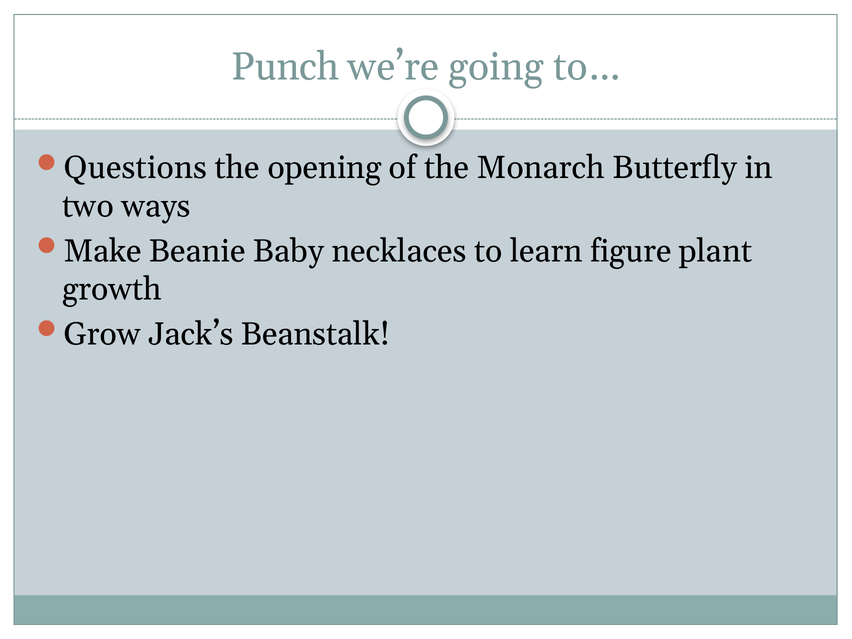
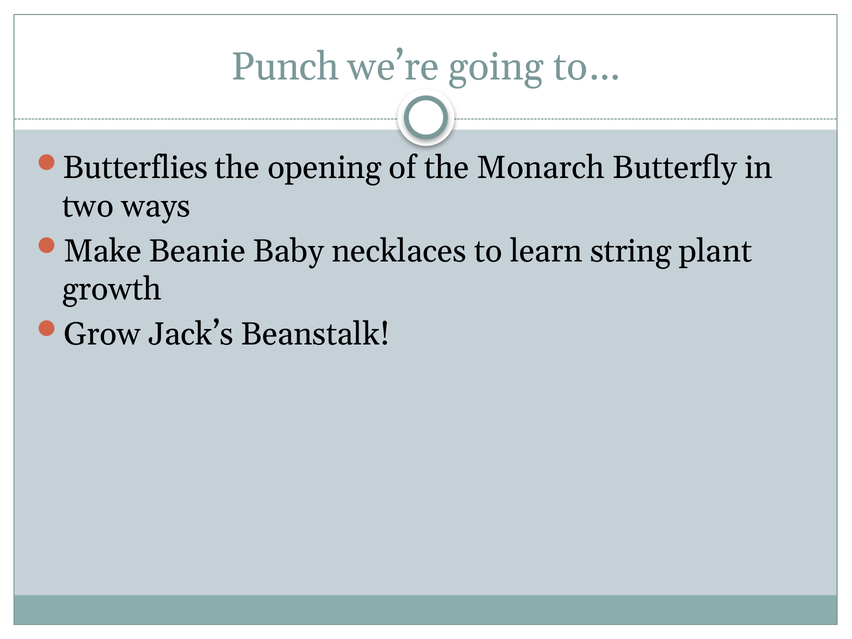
Questions: Questions -> Butterflies (136, 168)
figure: figure -> string (631, 251)
